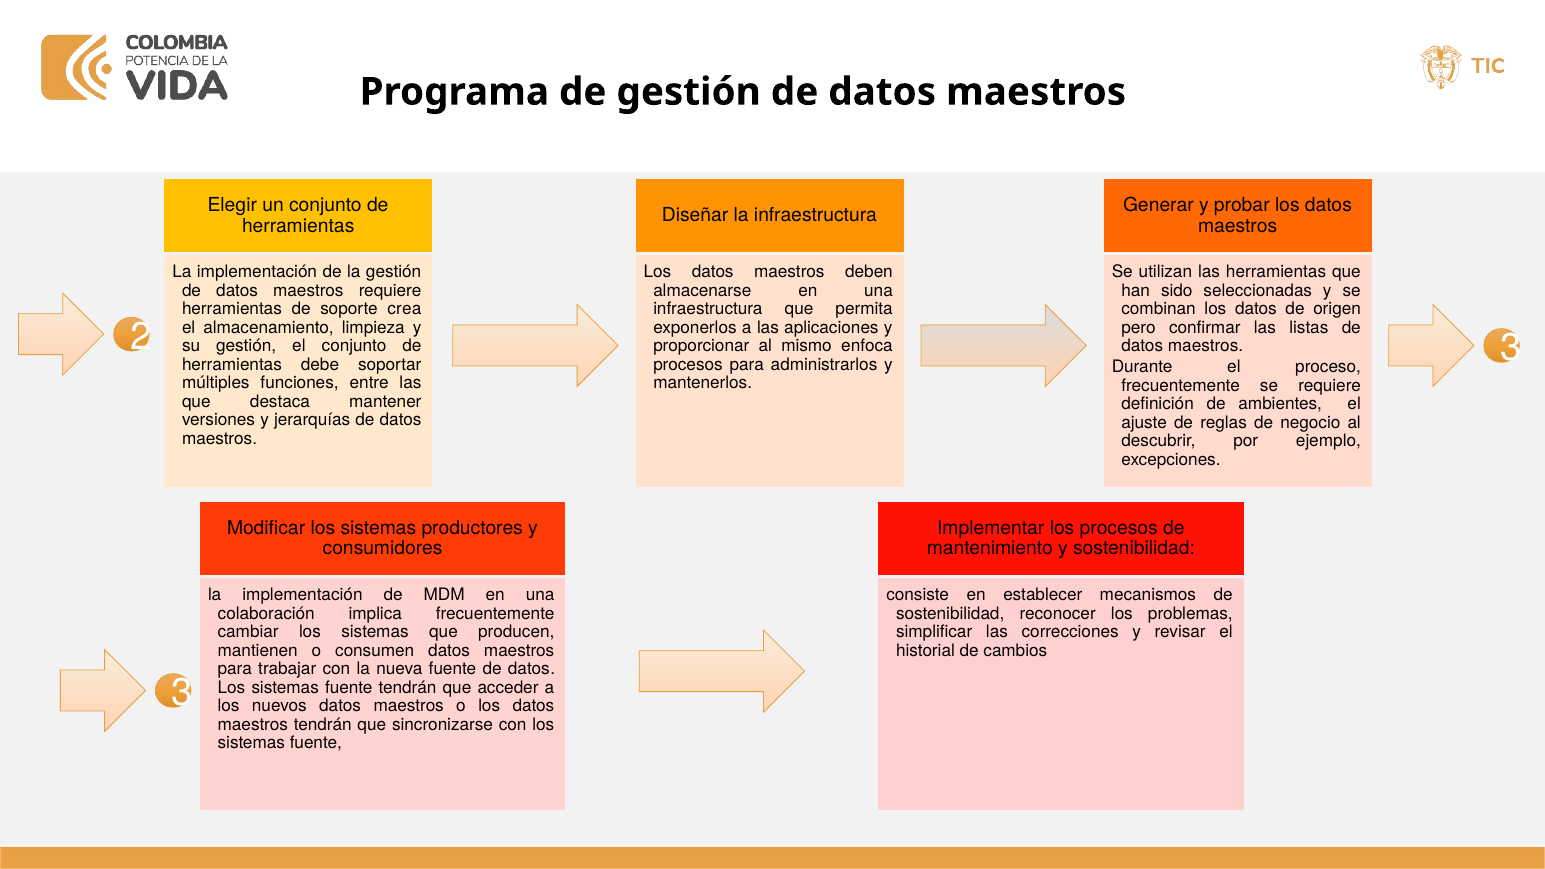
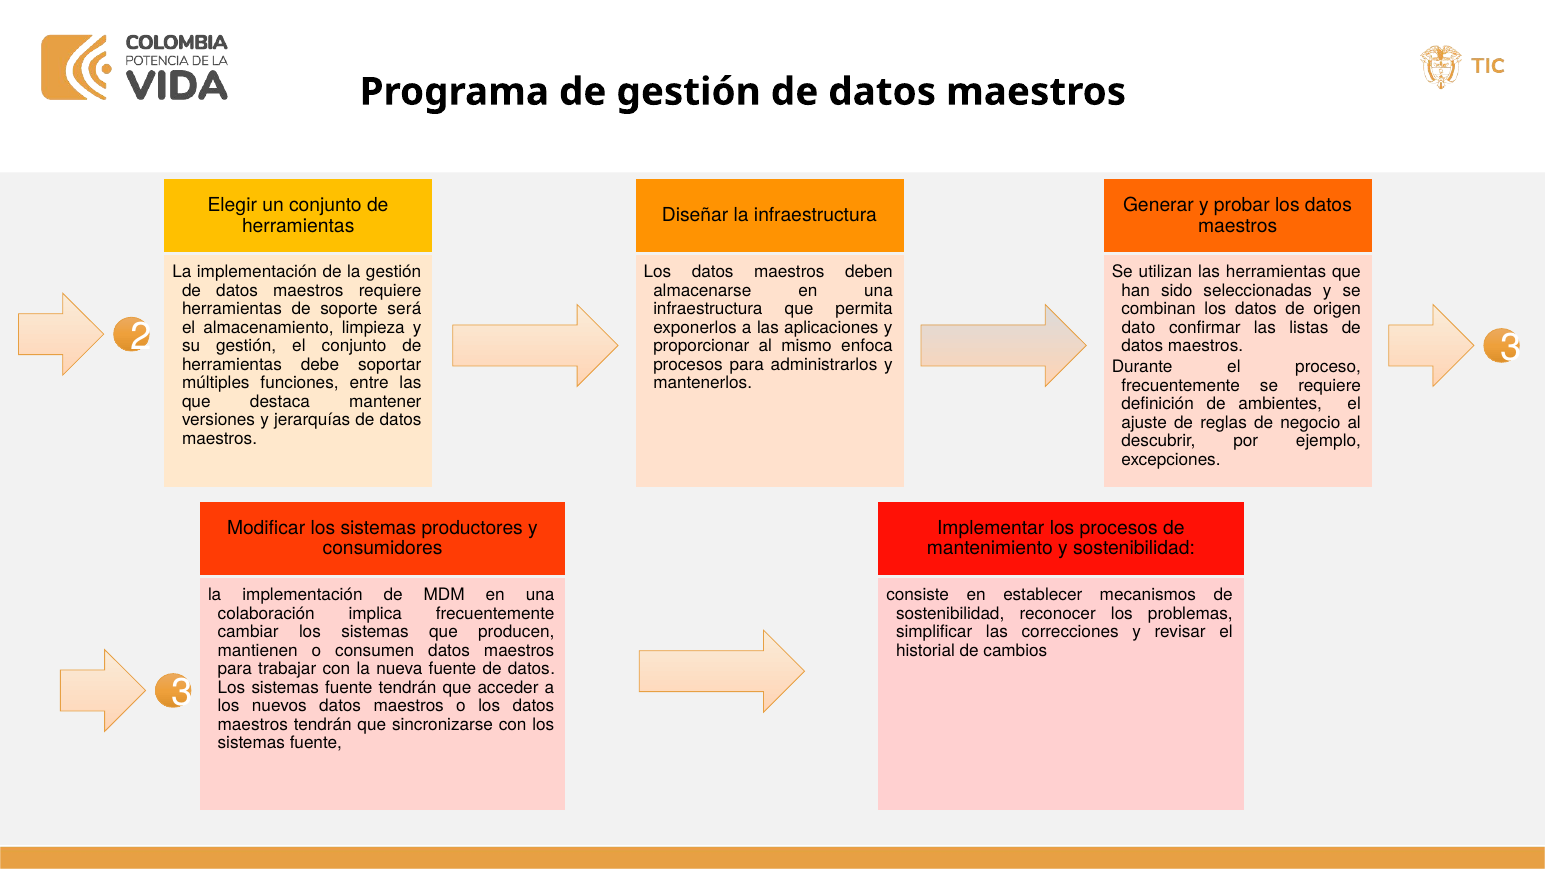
crea: crea -> será (404, 309)
pero: pero -> dato (1138, 328)
